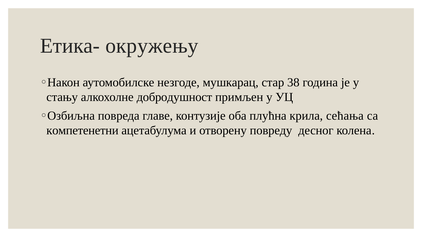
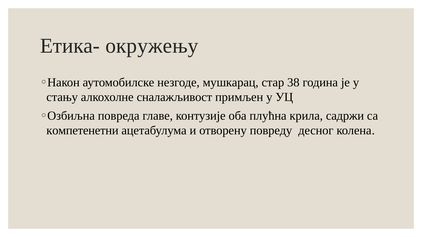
добродушност: добродушност -> сналажљивост (174, 97)
сећања: сећања -> садржи (345, 116)
